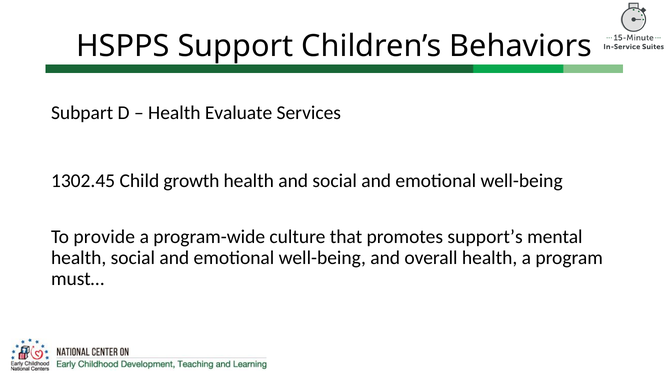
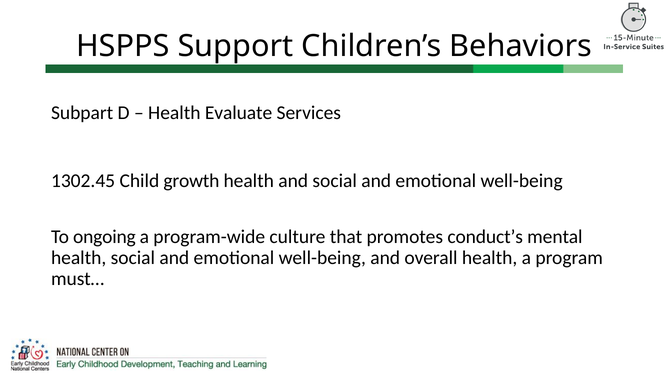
provide: provide -> ongoing (104, 237)
support’s: support’s -> conduct’s (485, 237)
